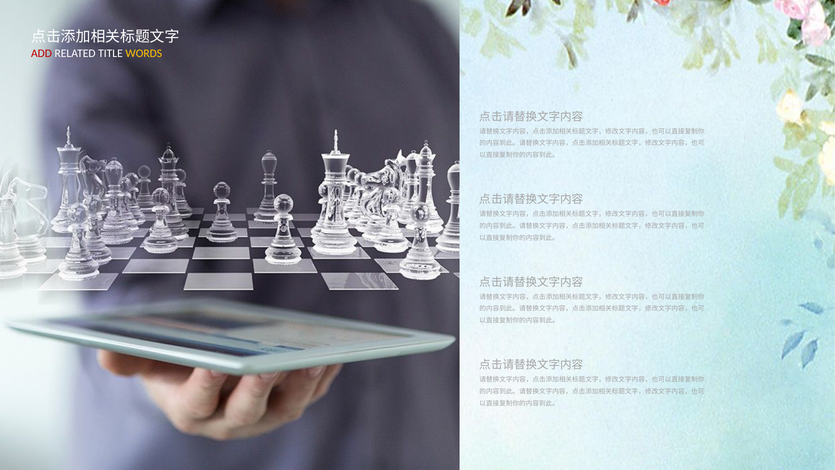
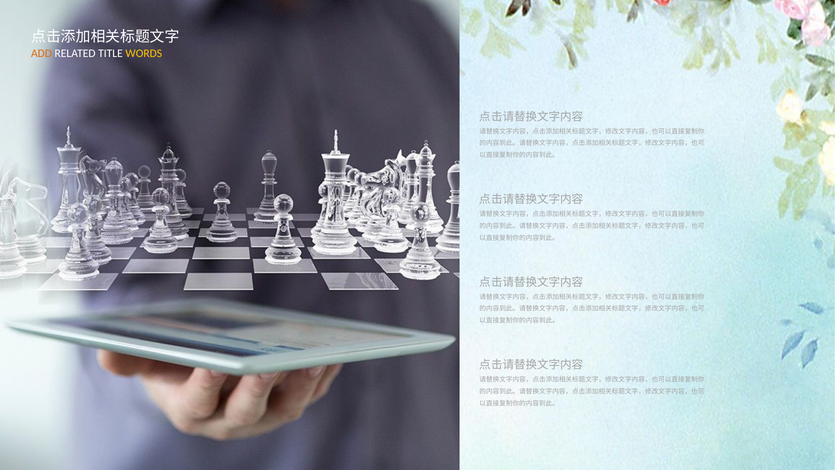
ADD colour: red -> orange (41, 53)
